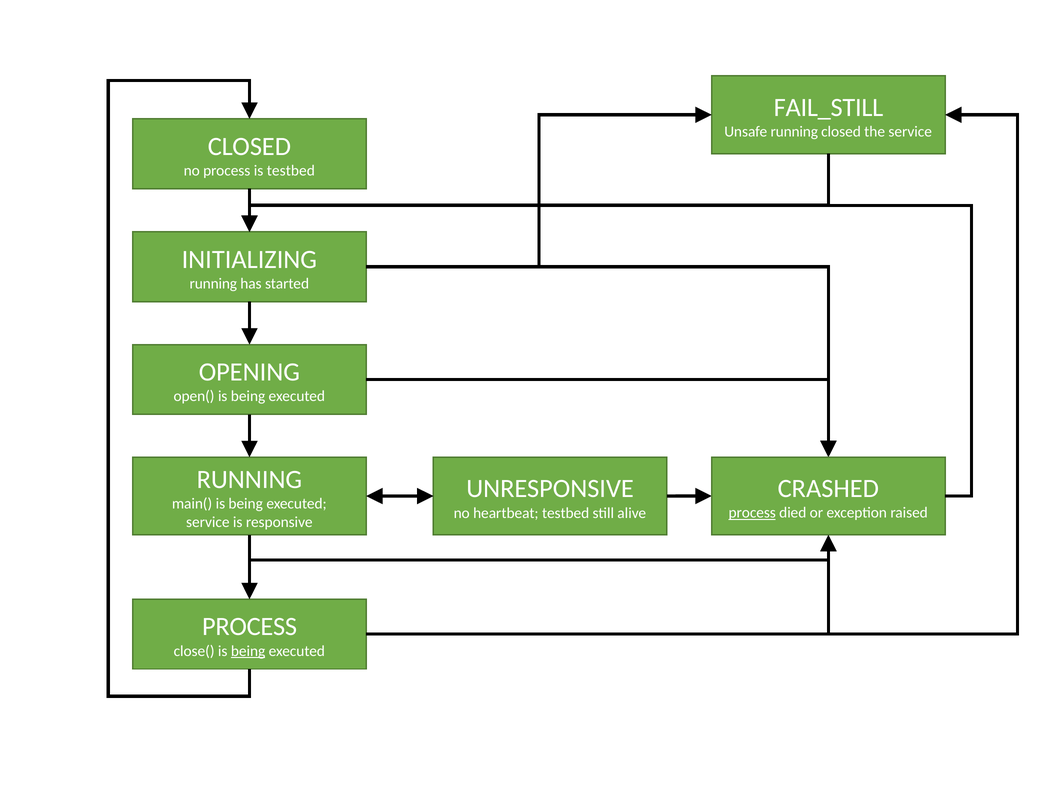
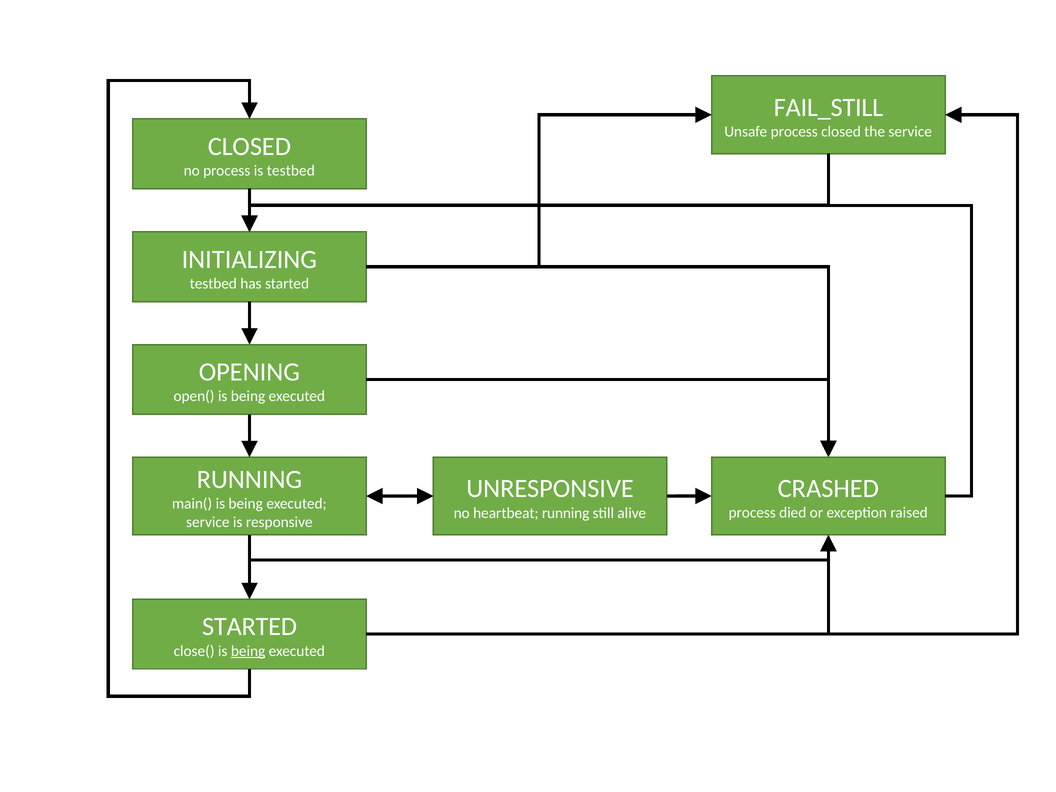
Unsafe running: running -> process (794, 132)
running: running -> testbed (213, 284)
heartbeat testbed: testbed -> running (566, 513)
process underline: present -> none (752, 513)
PROCESS: PROCESS -> STARTED (250, 627)
